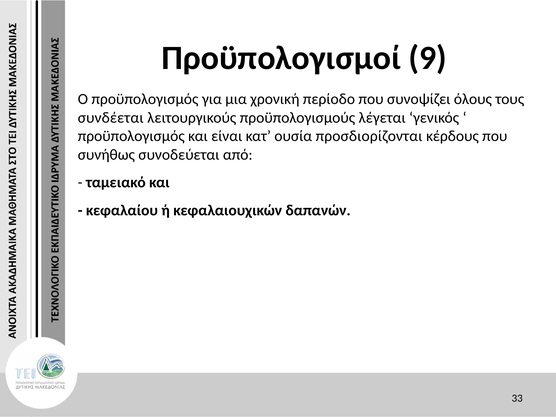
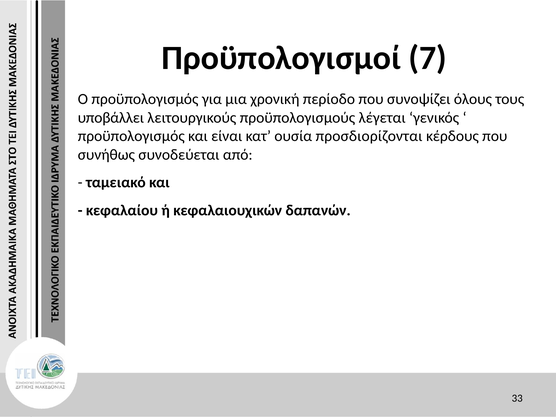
9: 9 -> 7 (428, 58)
συνδέεται: συνδέεται -> υποβάλλει (111, 118)
